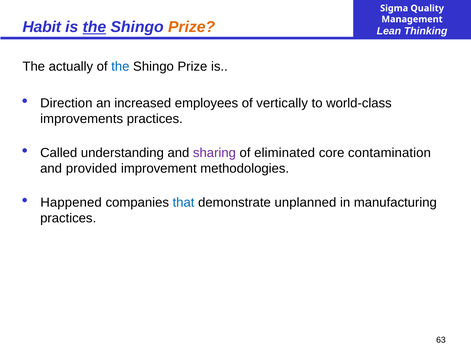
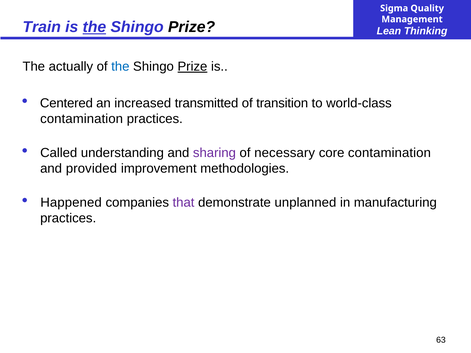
Habit: Habit -> Train (42, 27)
Prize colour: orange -> black (192, 27)
Prize underline: none -> present (192, 67)
Direction: Direction -> Centered (66, 103)
employees: employees -> transmitted (207, 103)
vertically: vertically -> transition (282, 103)
improvements: improvements -> contamination (82, 119)
eliminated: eliminated -> necessary (285, 153)
that colour: blue -> purple (184, 203)
